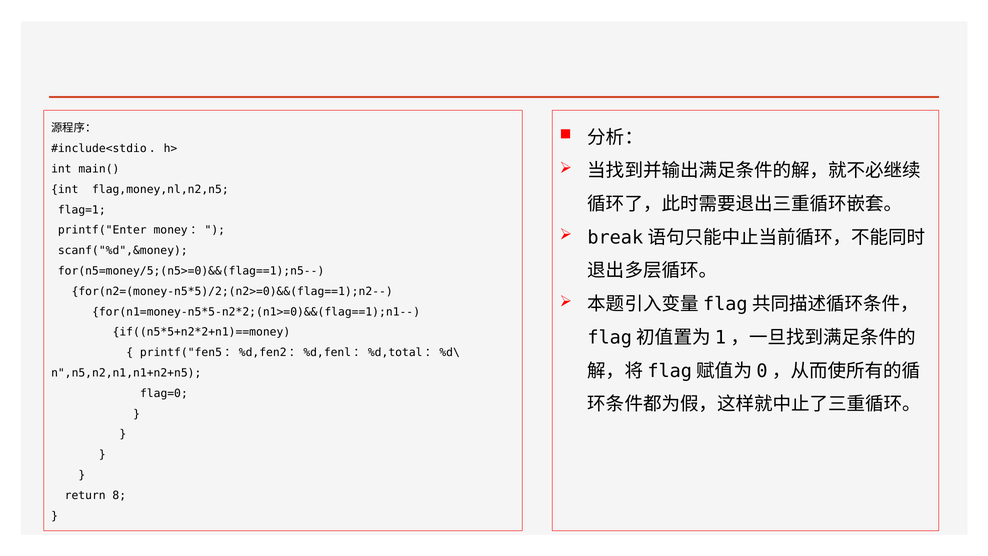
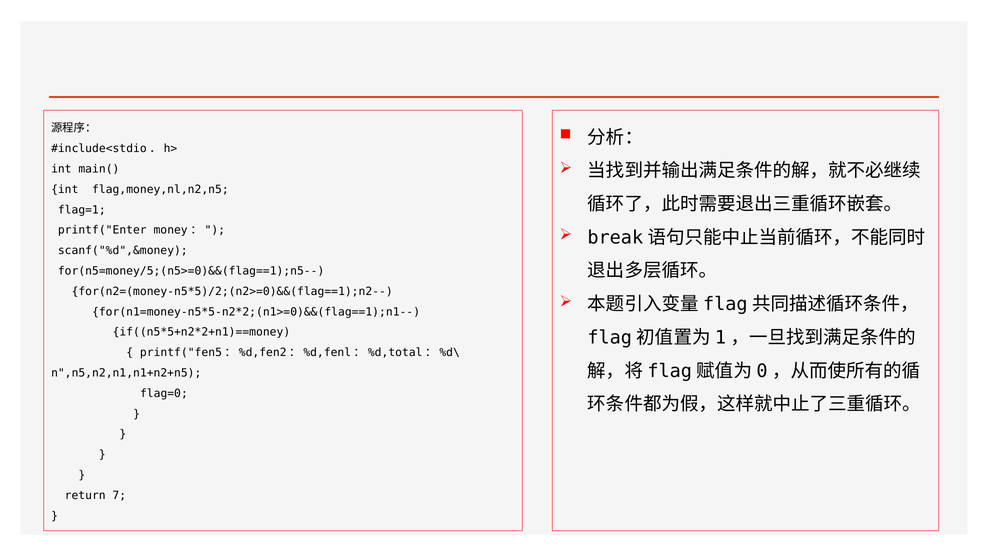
8: 8 -> 7 (119, 495)
